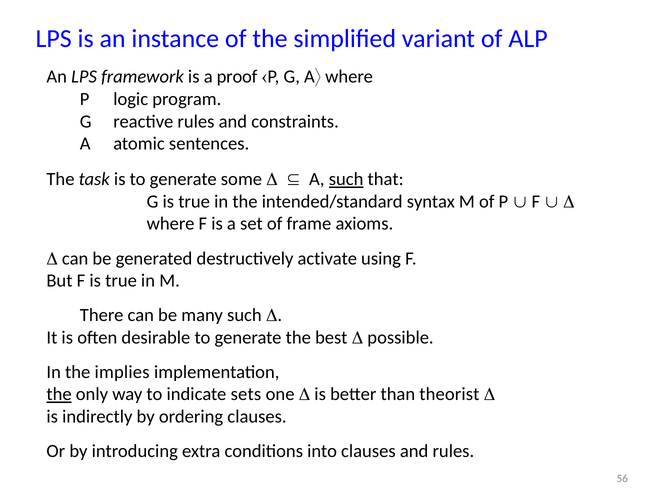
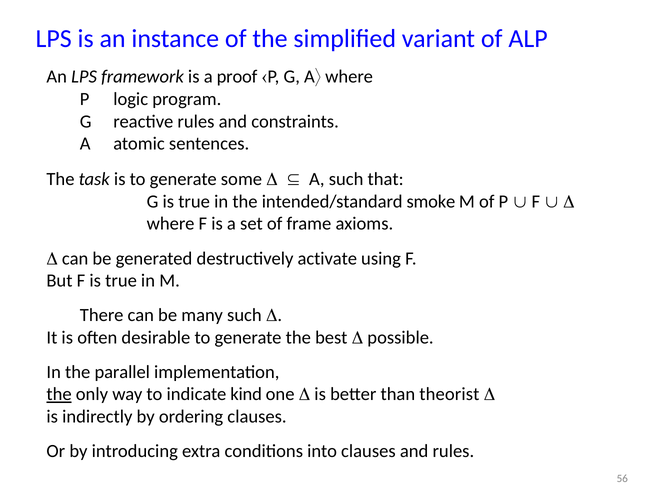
such underline: present -> none (346, 179)
syntax: syntax -> smoke (431, 202)
implies: implies -> parallel (122, 372)
sets: sets -> kind (246, 394)
